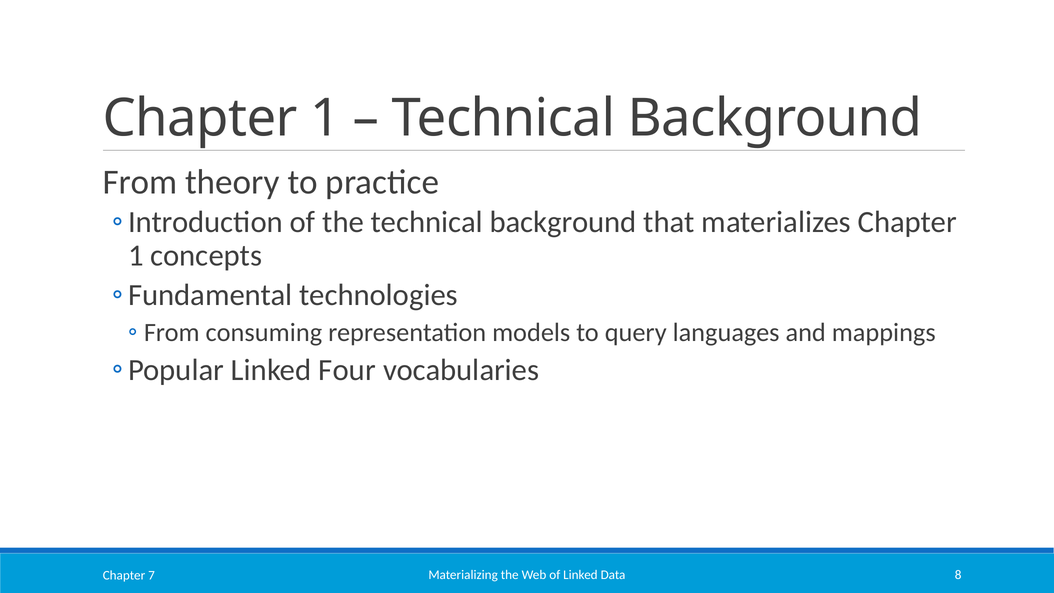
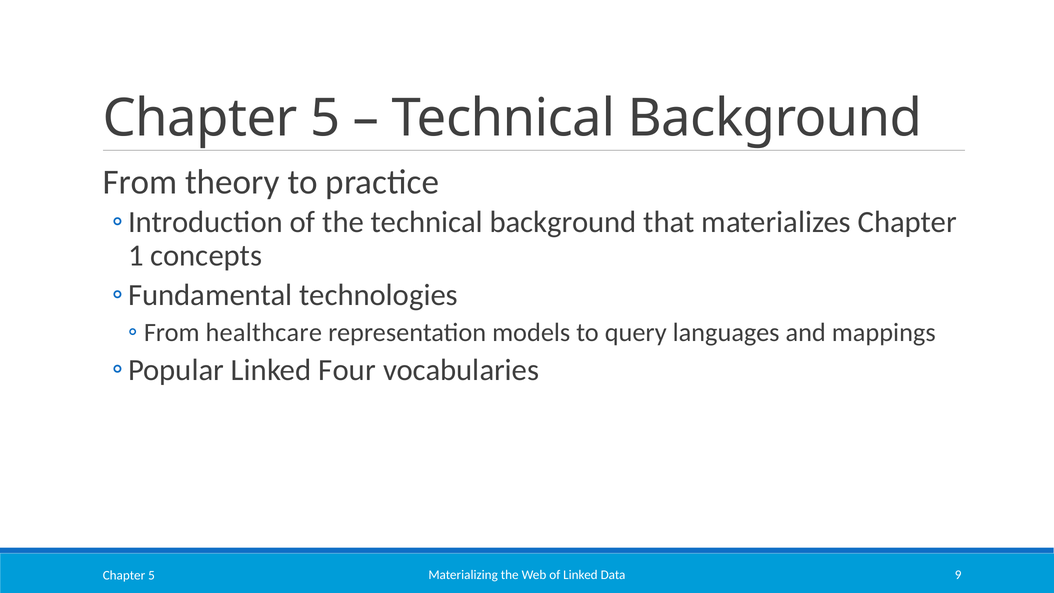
1: 1 -> 5 (325, 118)
consuming: consuming -> healthcare (264, 333)
8: 8 -> 9 (958, 575)
7: 7 -> 5 (151, 575)
